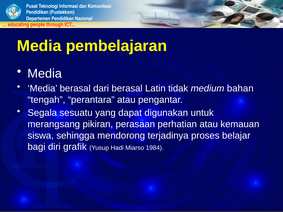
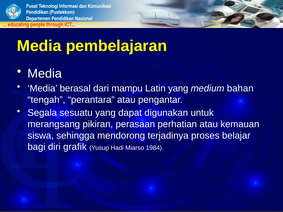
dari berasal: berasal -> mampu (127, 88)
Latin tidak: tidak -> yang (178, 88)
